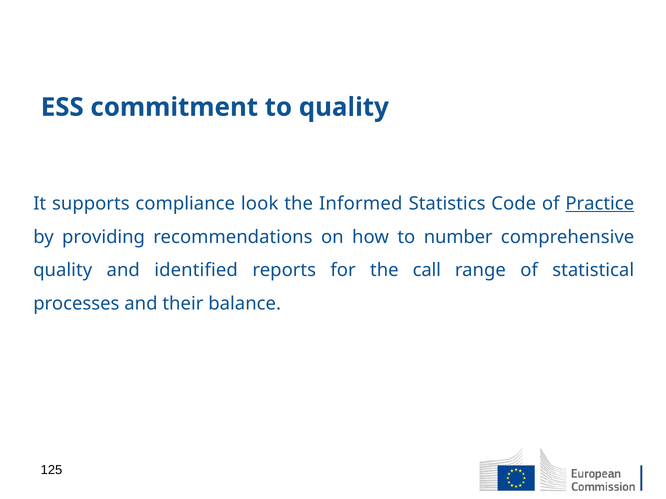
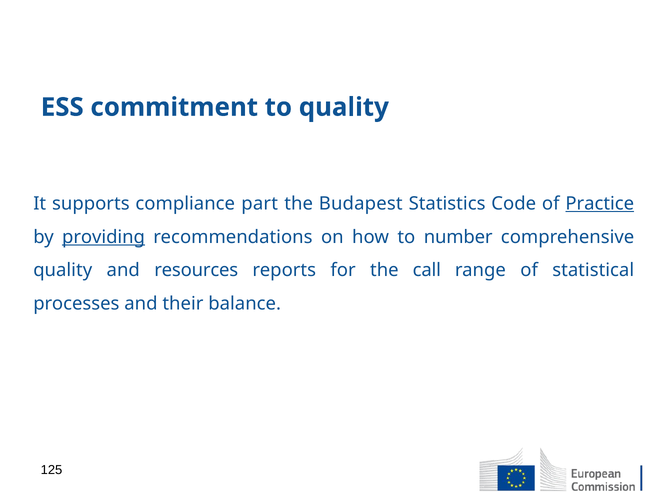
look: look -> part (260, 204)
Informed: Informed -> Budapest (361, 204)
providing underline: none -> present (104, 237)
identified: identified -> resources (196, 270)
